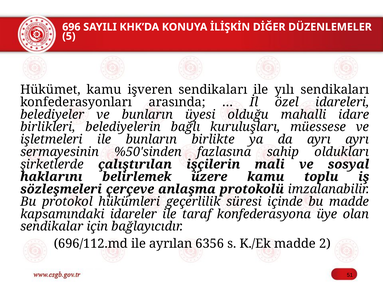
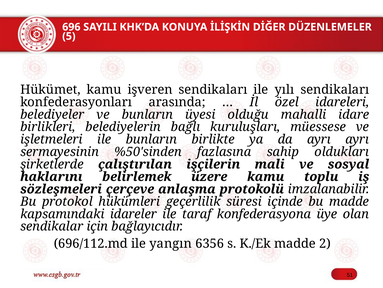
ayrılan: ayrılan -> yangın (171, 243)
